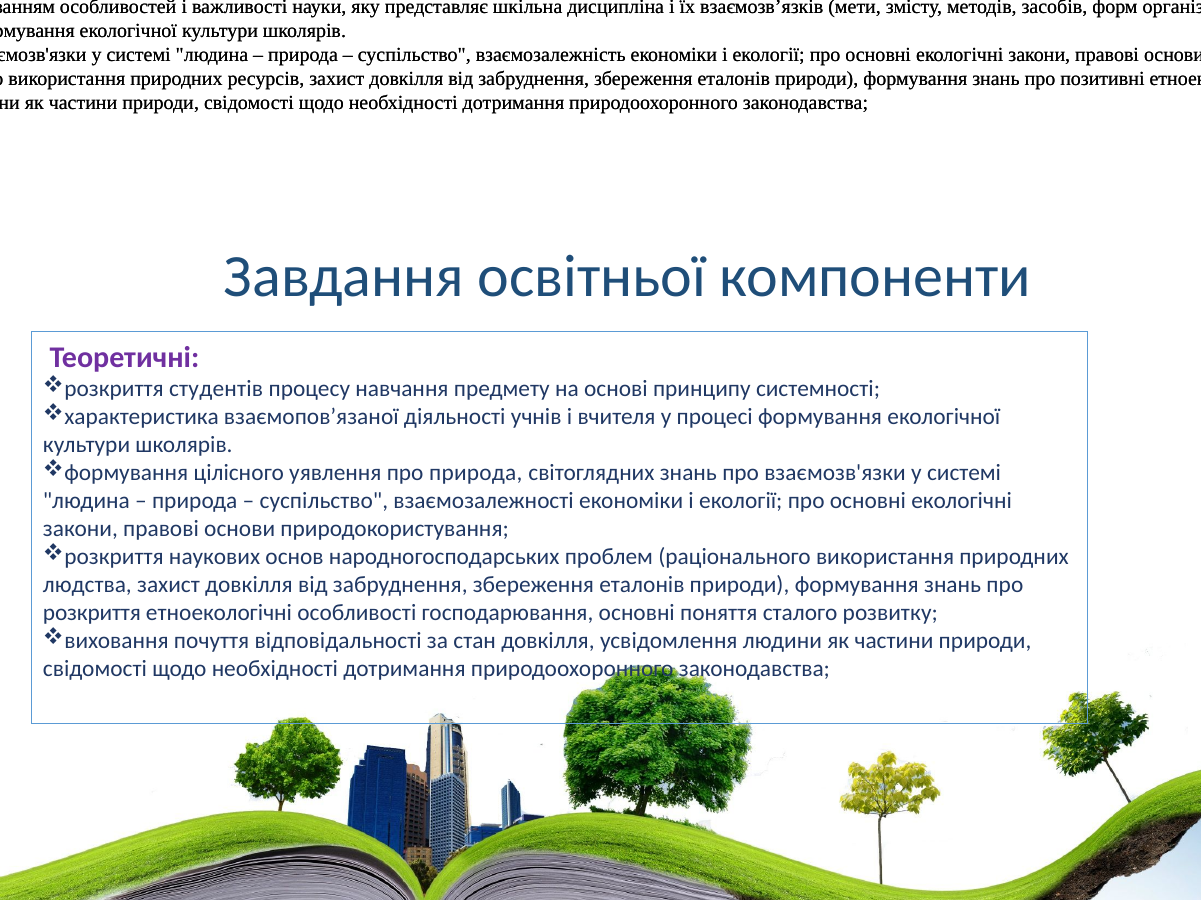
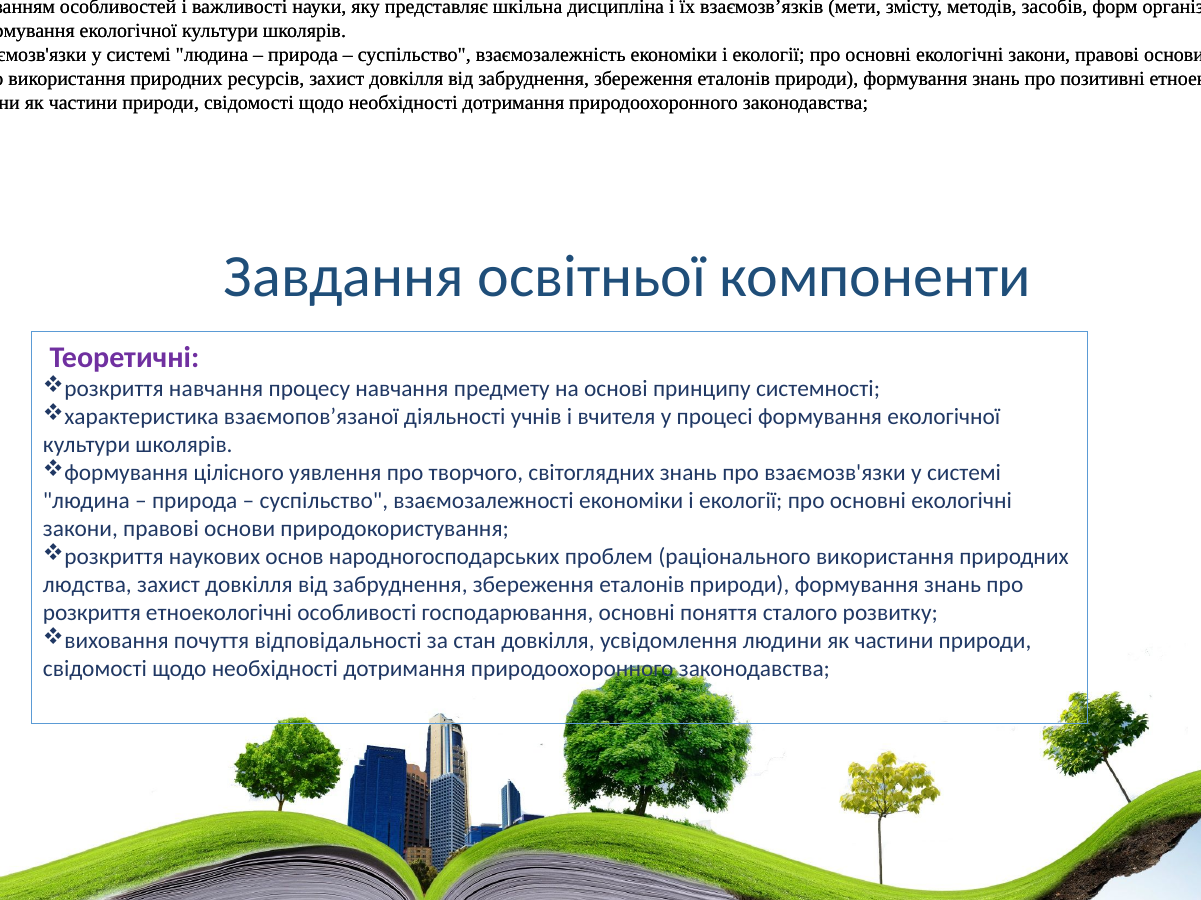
студентів: студентів -> навчання (216, 389)
про природа: природа -> творчого (476, 473)
